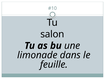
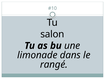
feuille: feuille -> rangé (54, 64)
